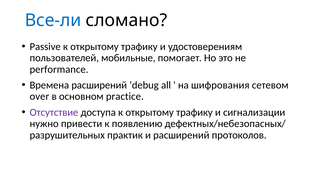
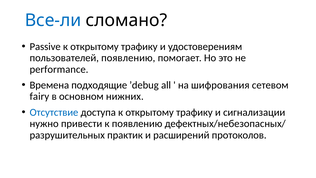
пользователей мобильные: мобильные -> появлению (128, 58)
Времена расширений: расширений -> подходящие (99, 85)
over: over -> fairy (39, 96)
practice: practice -> нижних (125, 96)
Отсутствие colour: purple -> blue (54, 112)
